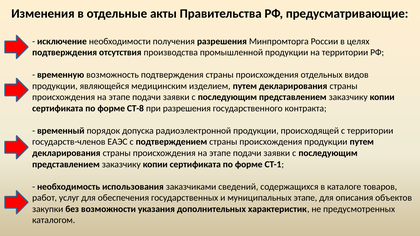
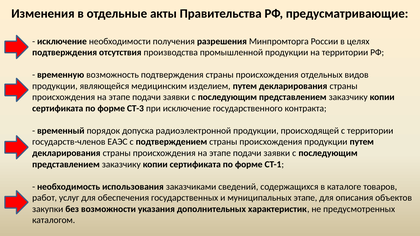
СТ-8: СТ-8 -> СТ-3 (135, 108)
при разрешения: разрешения -> исключение (187, 108)
